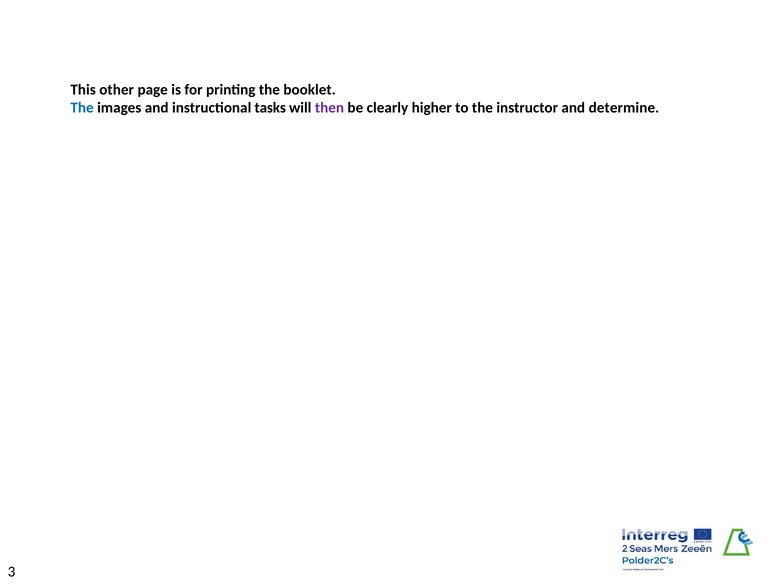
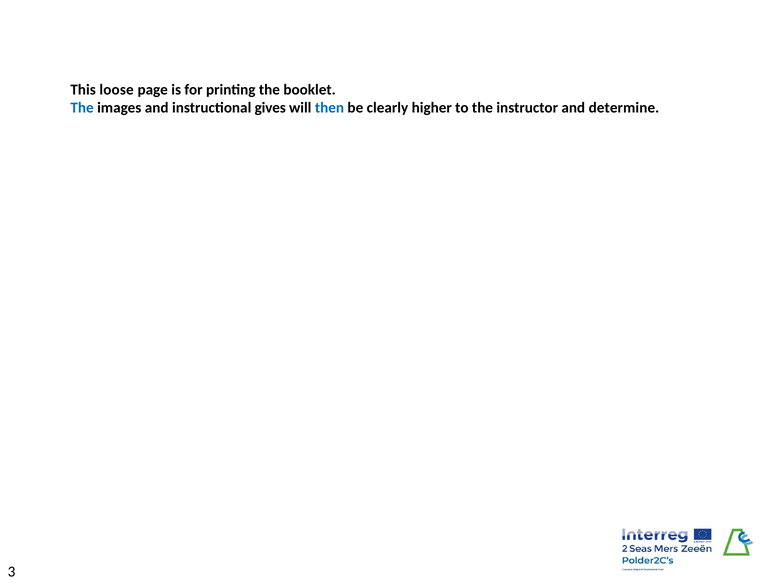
other: other -> loose (117, 90)
tasks: tasks -> gives (270, 108)
then colour: purple -> blue (330, 108)
